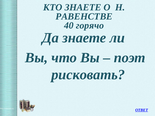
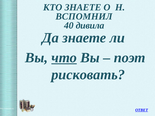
РАВЕНСТВЕ: РАВЕНСТВЕ -> ВСПОМНИЛ (84, 16)
горячо: горячо -> дивила (90, 26)
что underline: none -> present (64, 58)
